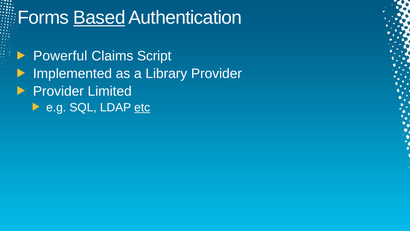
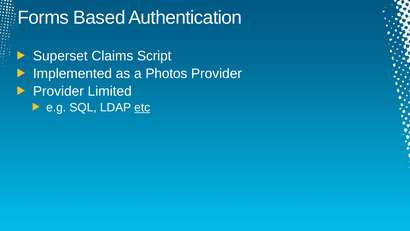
Based underline: present -> none (99, 18)
Powerful: Powerful -> Superset (60, 56)
Library: Library -> Photos (166, 74)
